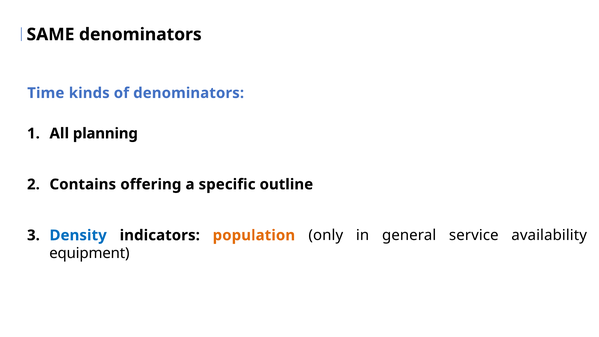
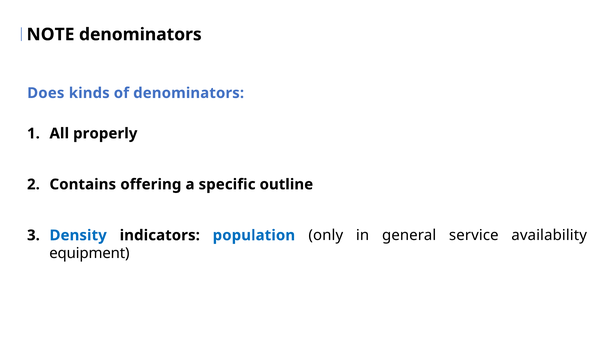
SAME: SAME -> NOTE (50, 34)
Time: Time -> Does (46, 93)
planning: planning -> properly (105, 133)
population colour: orange -> blue (254, 235)
